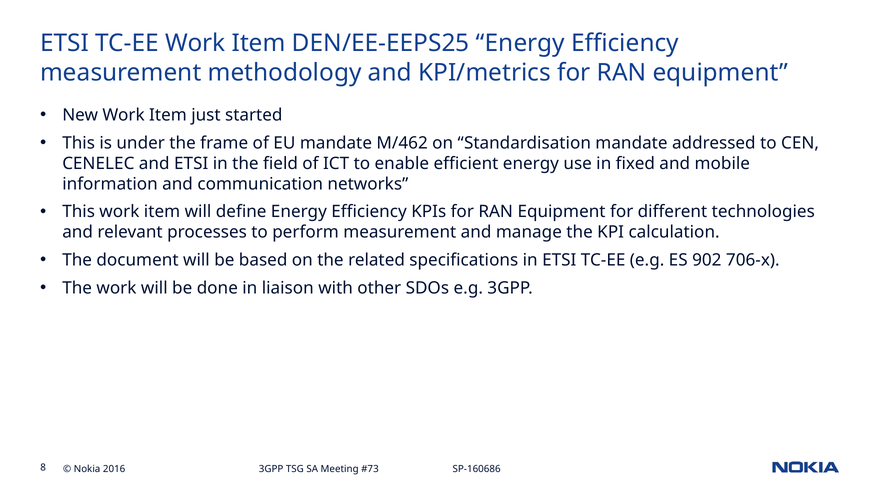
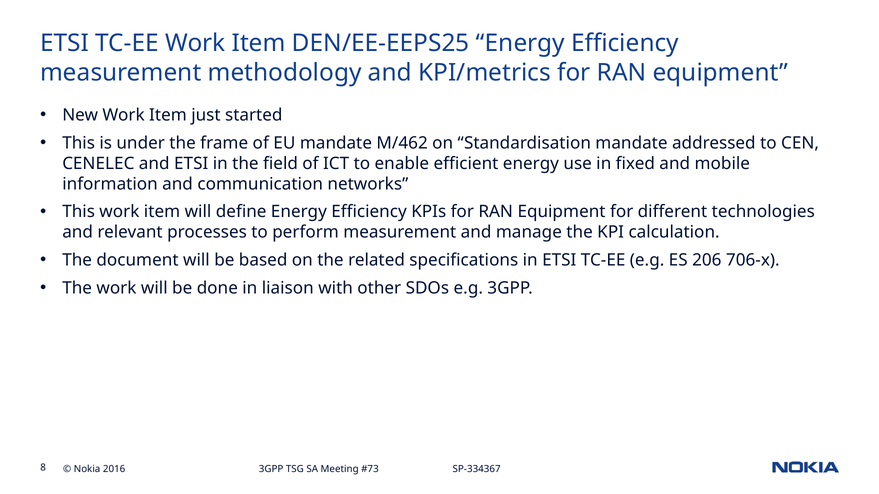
902: 902 -> 206 (707, 260)
SP-160686: SP-160686 -> SP-334367 (477, 470)
